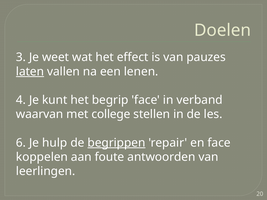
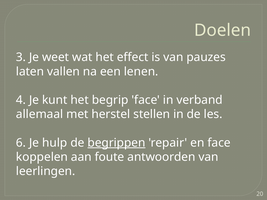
laten underline: present -> none (30, 72)
waarvan: waarvan -> allemaal (40, 114)
college: college -> herstel (111, 114)
